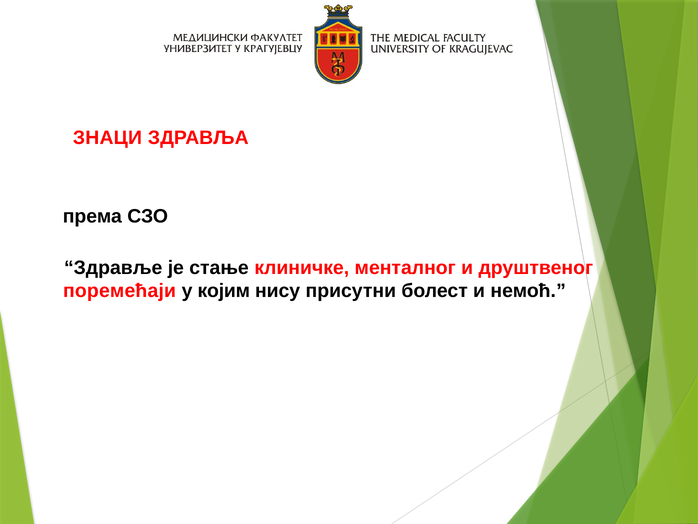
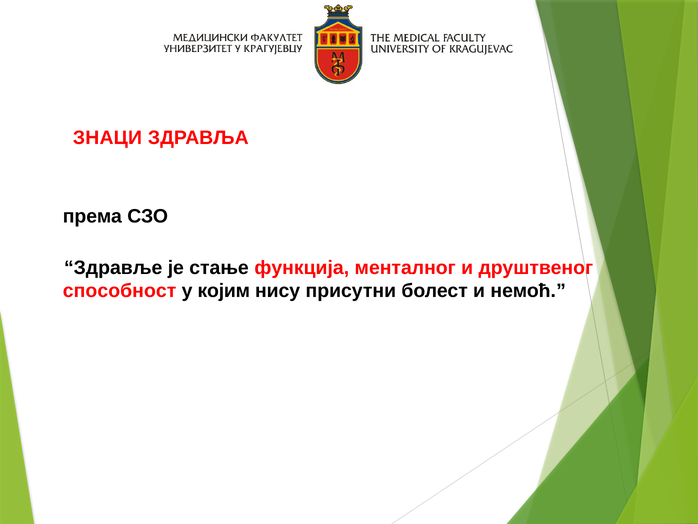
клиничке: клиничке -> функција (302, 268)
поремећаји: поремећаји -> способност (120, 291)
